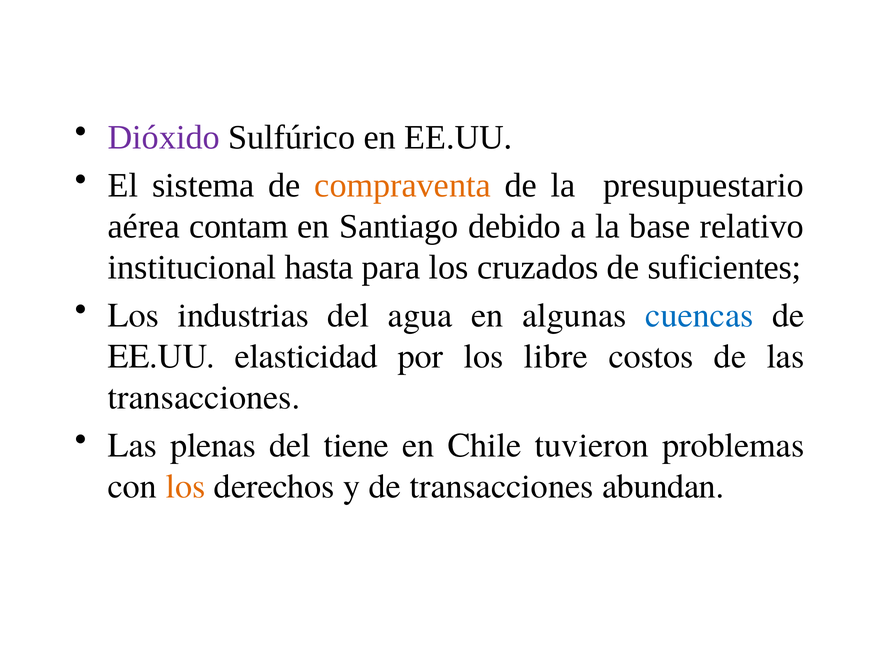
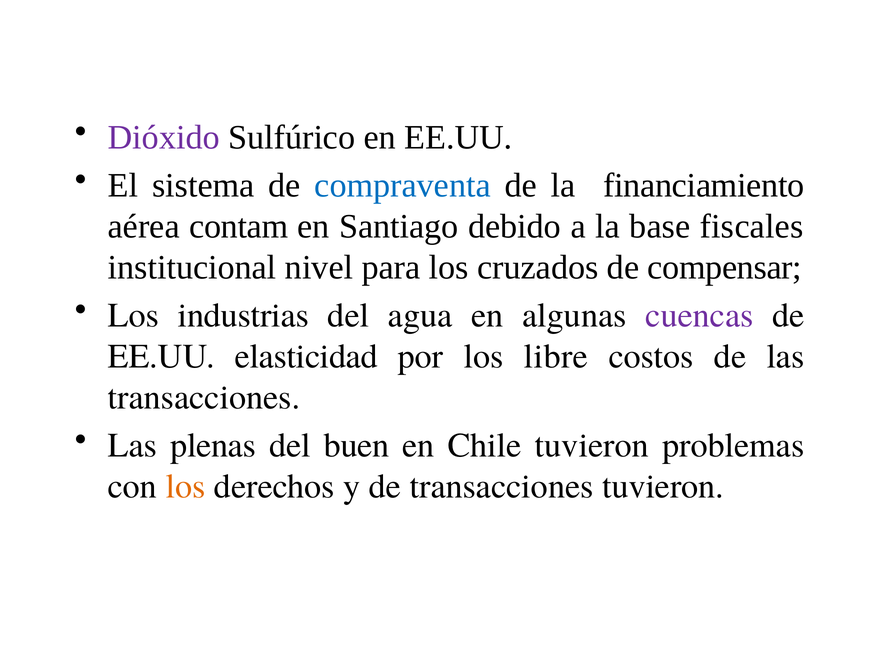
compraventa colour: orange -> blue (403, 185)
presupuestario: presupuestario -> financiamiento (704, 185)
relativo: relativo -> fiscales (752, 226)
hasta: hasta -> nivel (319, 267)
suficientes: suficientes -> compensar (725, 267)
cuencas colour: blue -> purple (699, 315)
tiene: tiene -> buen (357, 446)
transacciones abundan: abundan -> tuvieron (663, 487)
